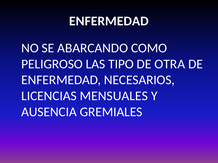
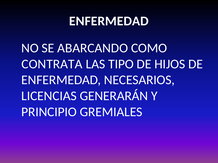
PELIGROSO: PELIGROSO -> CONTRATA (52, 64)
OTRA: OTRA -> HIJOS (170, 64)
MENSUALES: MENSUALES -> GENERARÁN (114, 96)
AUSENCIA: AUSENCIA -> PRINCIPIO (49, 112)
